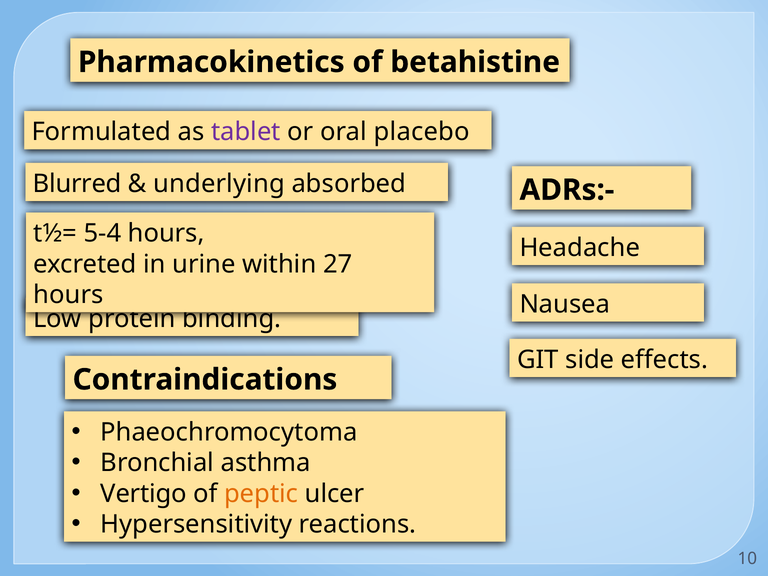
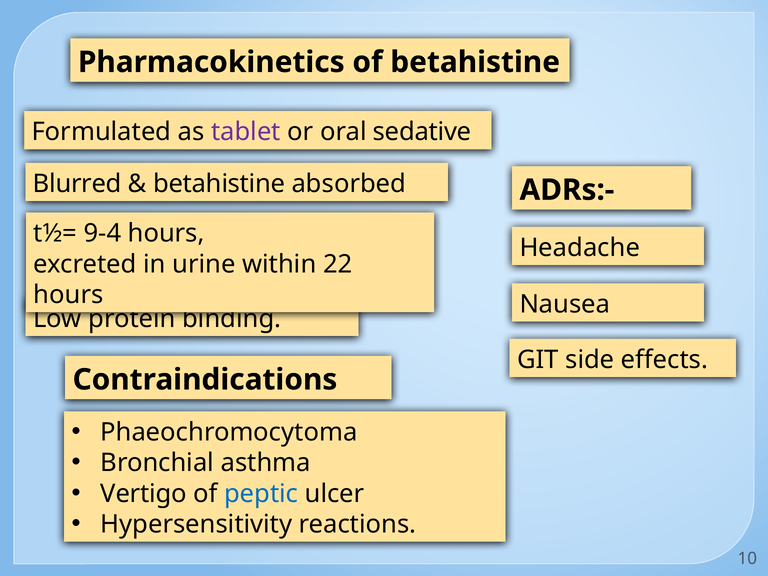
placebo: placebo -> sedative (422, 132)
underlying: underlying -> betahistine (219, 184)
5-4: 5-4 -> 9-4 (102, 233)
27: 27 -> 22 (338, 264)
peptic colour: orange -> blue (261, 494)
